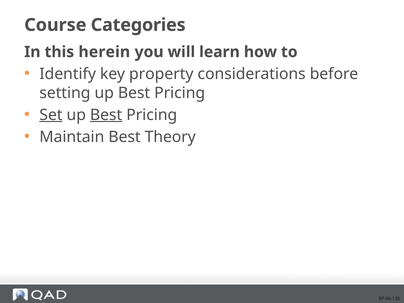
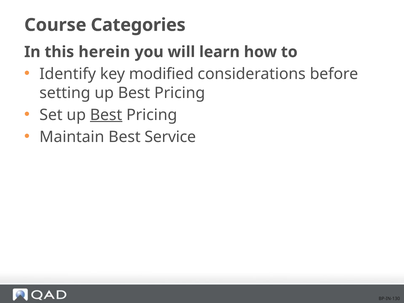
property: property -> modified (161, 74)
Set underline: present -> none (51, 115)
Theory: Theory -> Service (170, 137)
